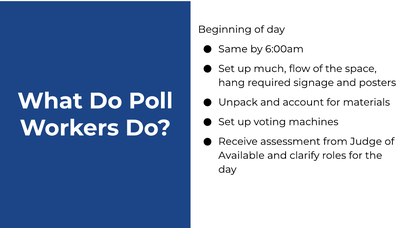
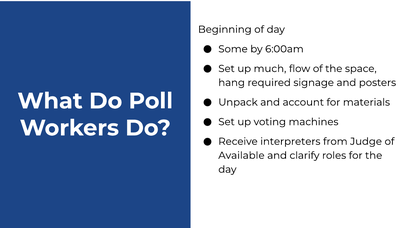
Same: Same -> Some (233, 49)
assessment: assessment -> interpreters (290, 141)
